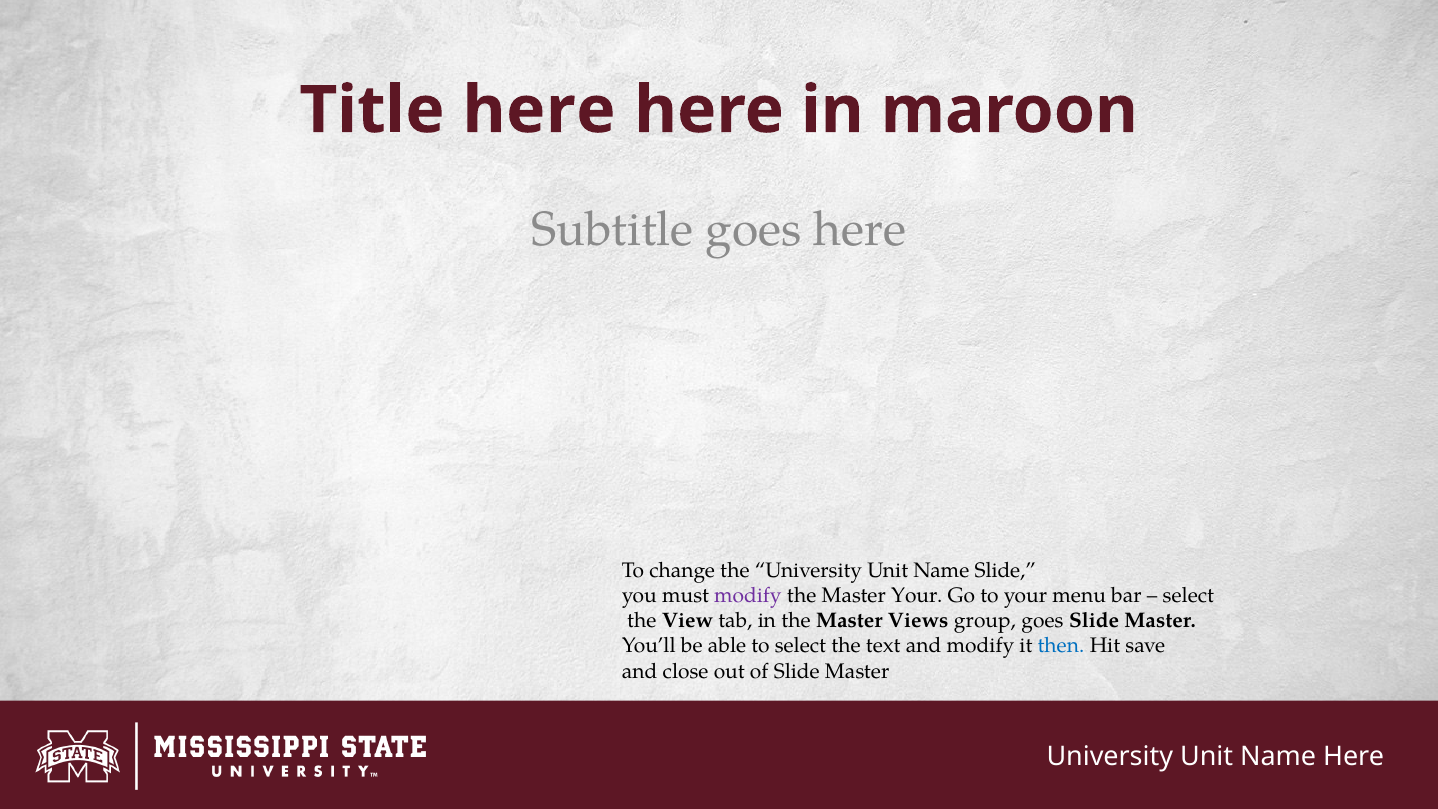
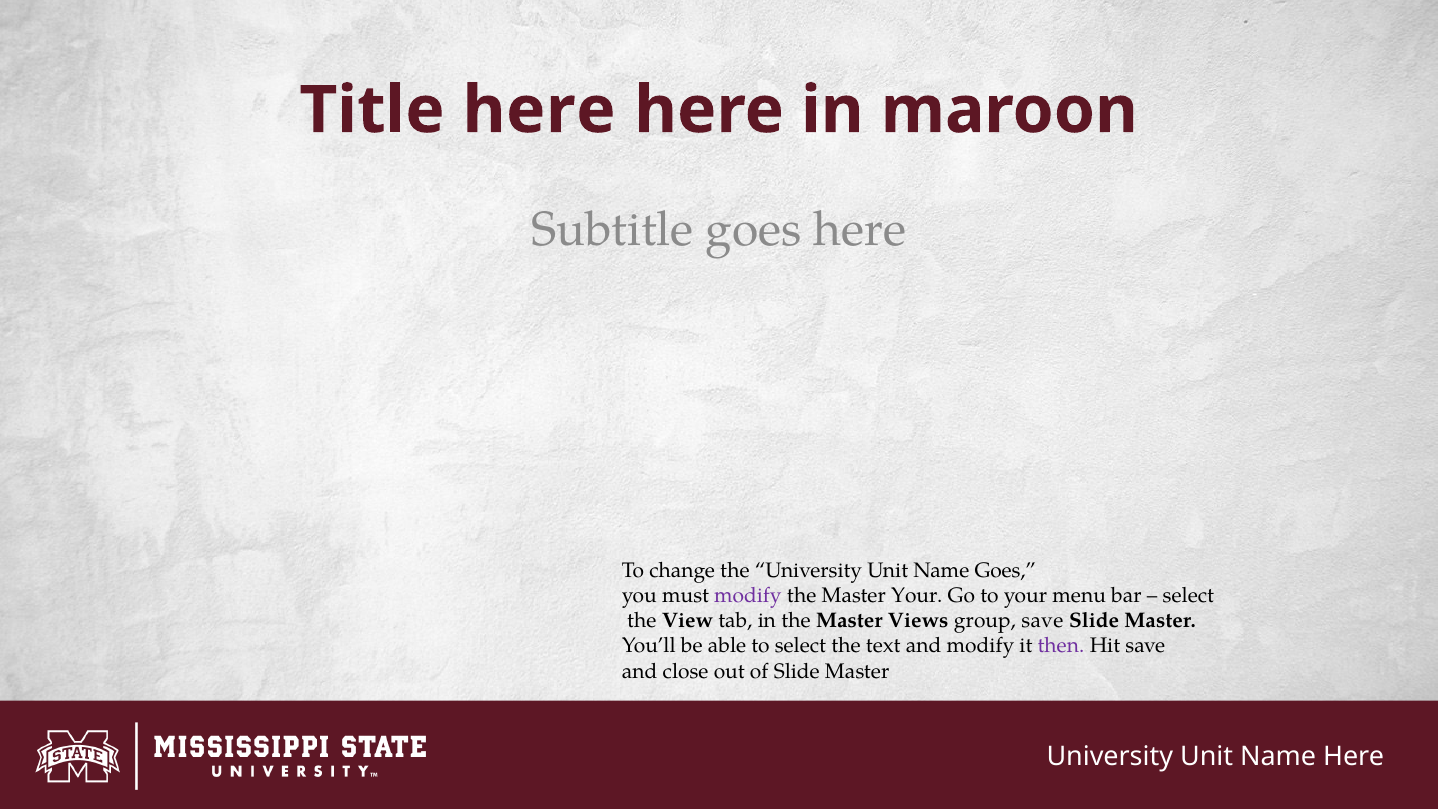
Name Slide: Slide -> Goes (1005, 570)
group goes: goes -> save (1042, 621)
then colour: blue -> purple (1061, 646)
